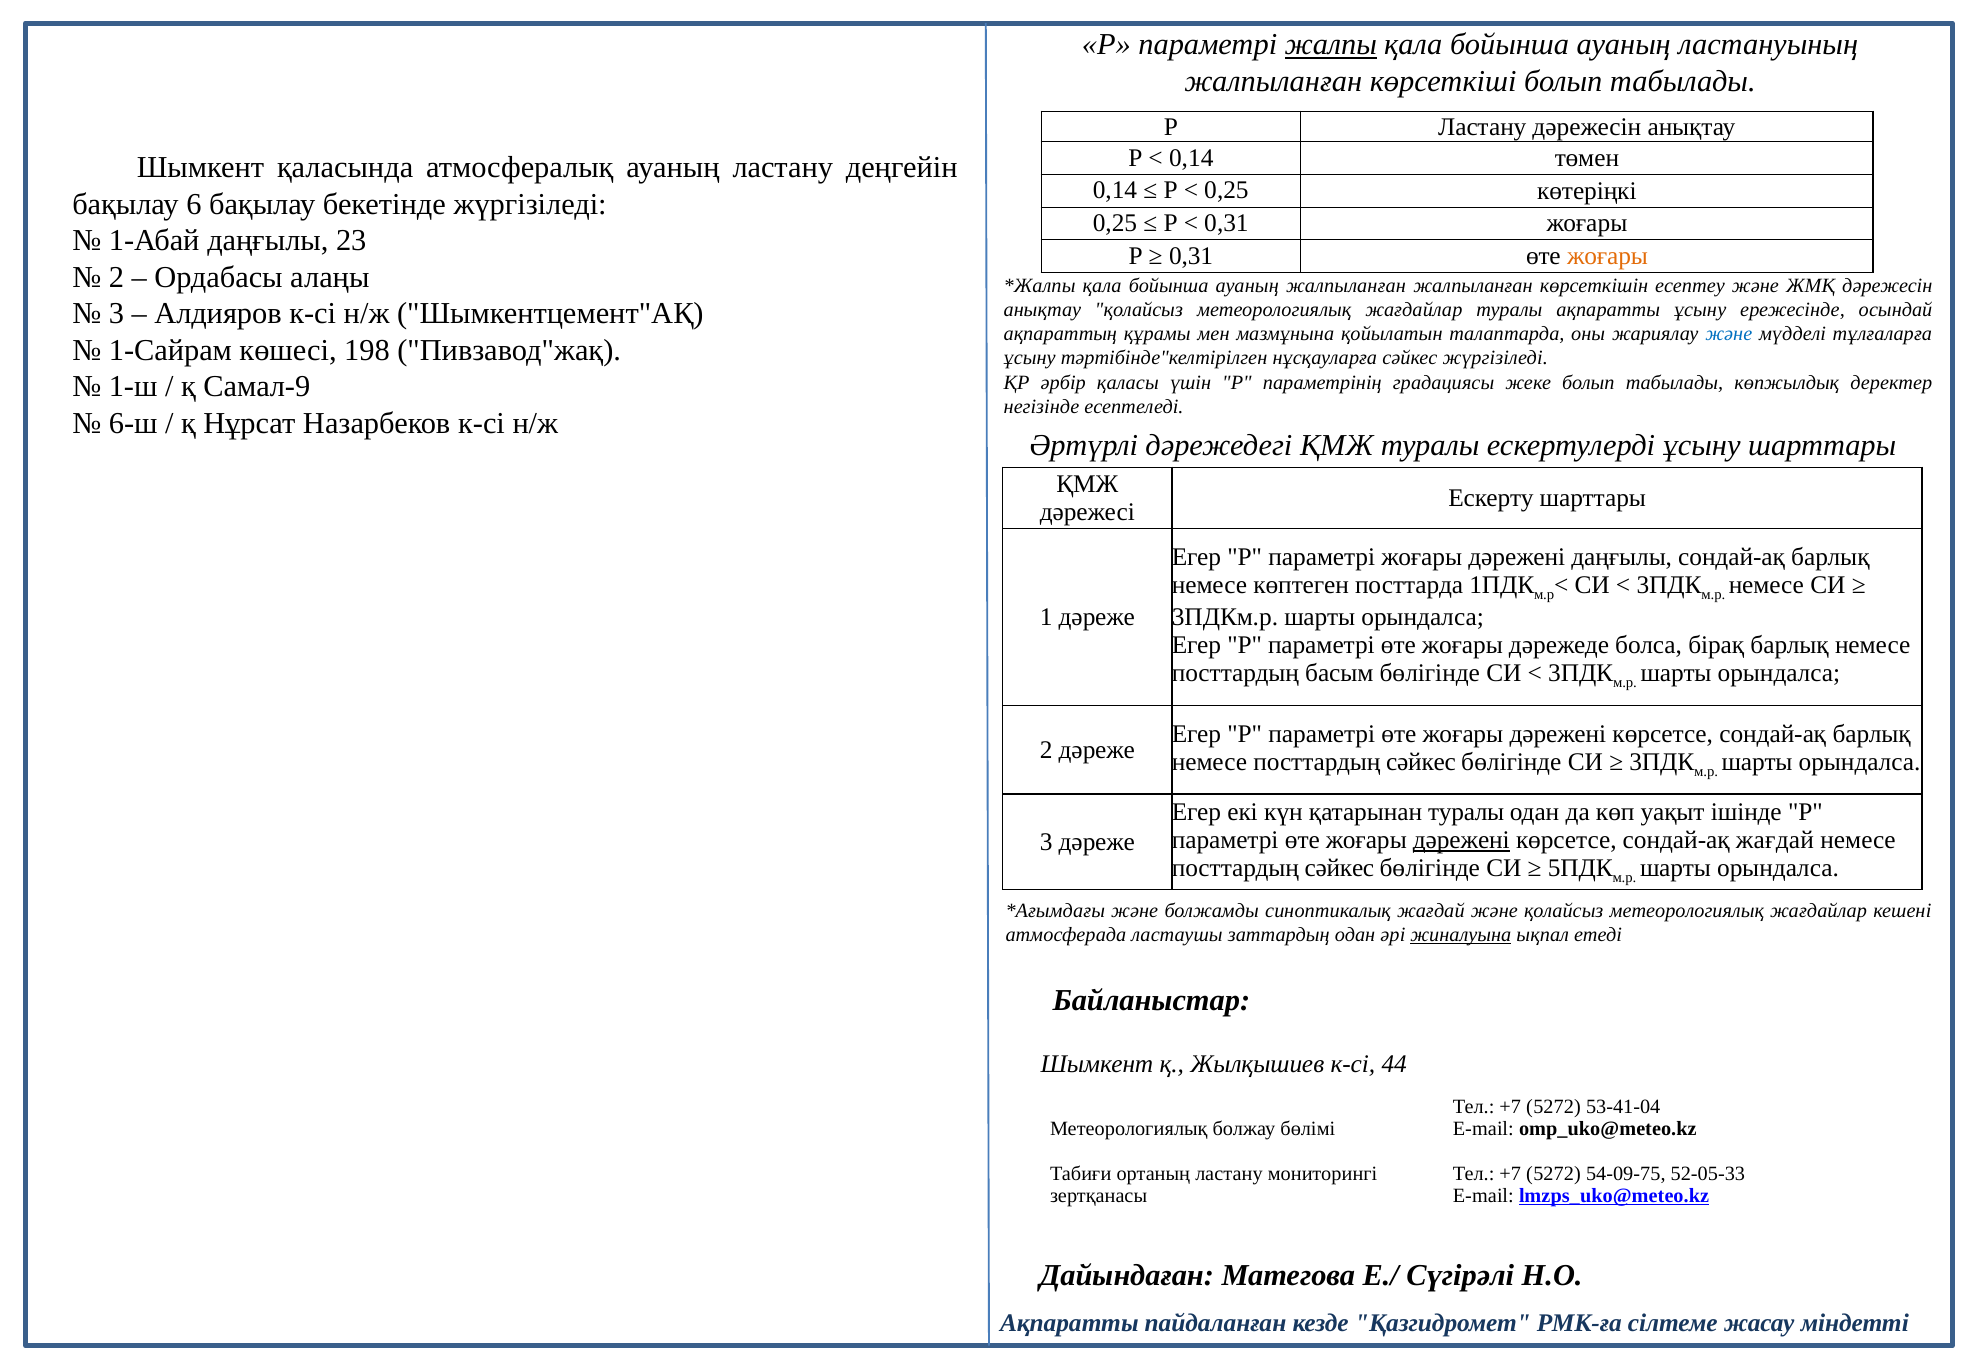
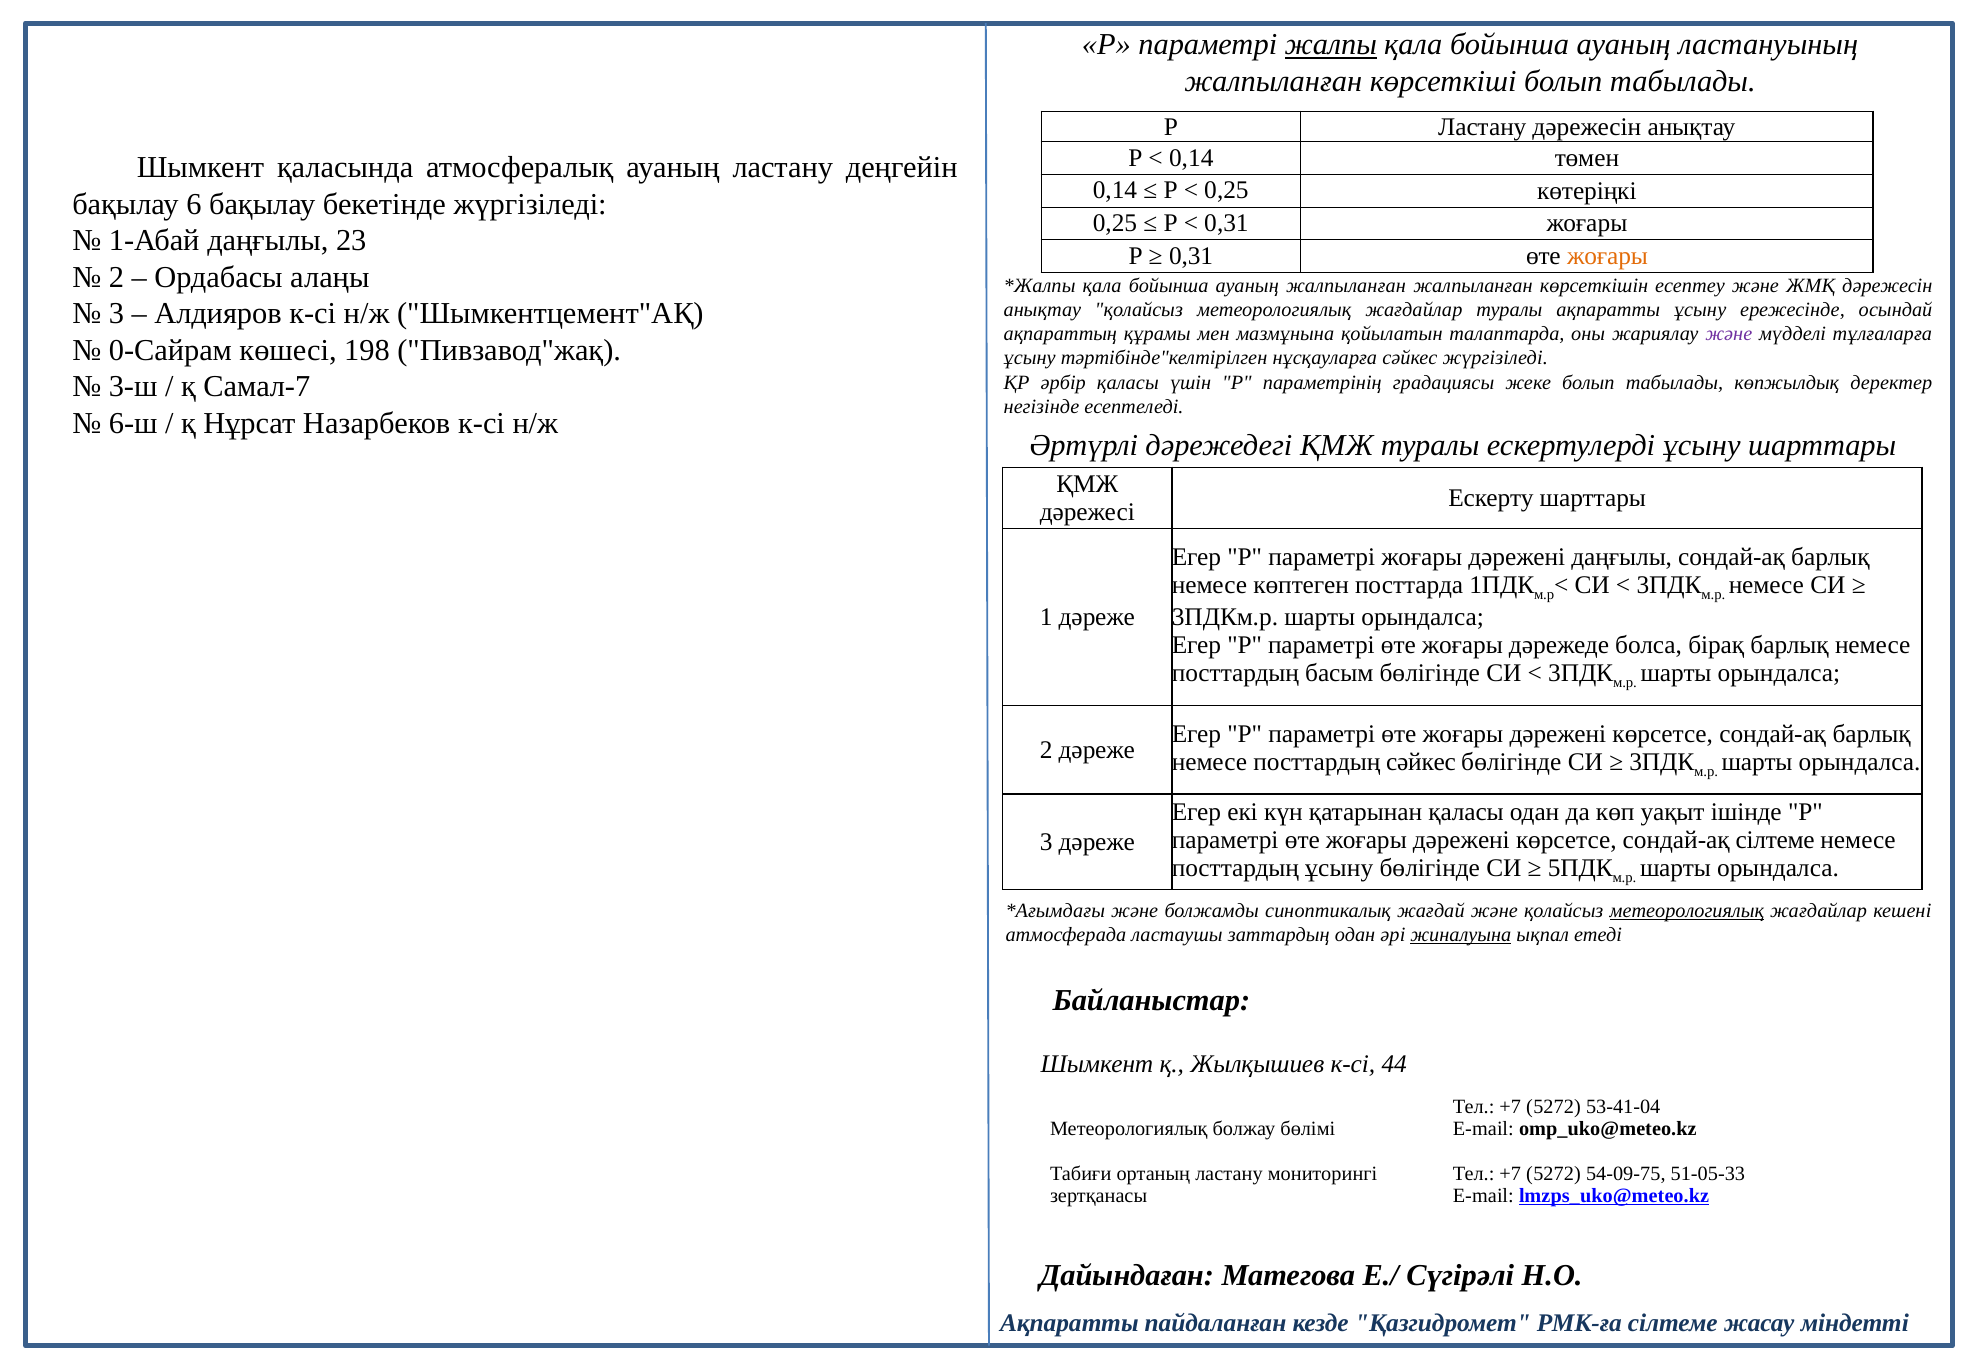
және colour: blue -> purple (1729, 334)
1-Сайрам: 1-Сайрам -> 0-Сайрам (170, 350)
1-ш: 1-ш -> 3-ш (133, 387)
Самал-9: Самал-9 -> Самал-7 (257, 387)
қатарынан туралы: туралы -> қаласы (1466, 812)
дәрежені underline: present -> none (1461, 840)
сондай-ақ жағдай: жағдай -> сілтеме (1775, 840)
сәйкес: сәйкес -> ұсыну (1339, 868)
метеорологиялық underline: none -> present (1687, 911)
52-05-33: 52-05-33 -> 51-05-33 (1708, 1174)
